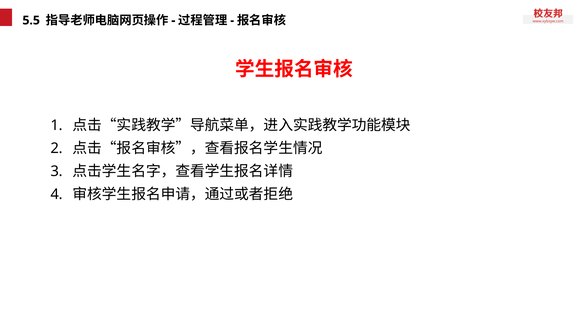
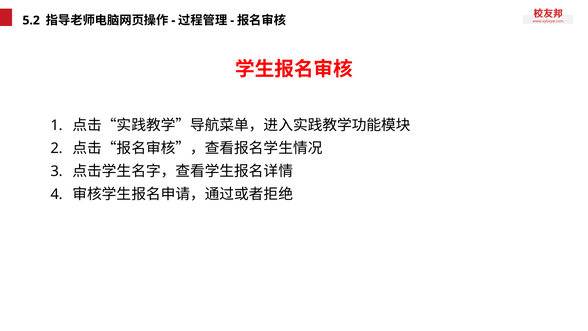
5.5: 5.5 -> 5.2 (31, 20)
